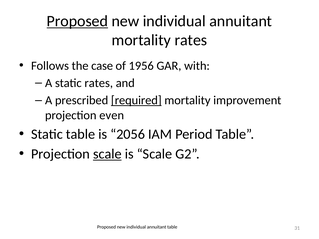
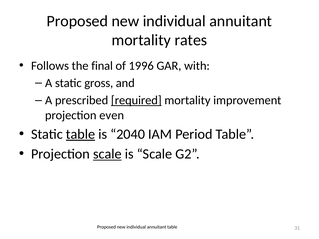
Proposed underline: present -> none (77, 21)
case: case -> final (102, 66)
1956: 1956 -> 1996 (141, 66)
static rates: rates -> gross (99, 83)
table underline: none -> present (81, 134)
2056: 2056 -> 2040 (128, 134)
